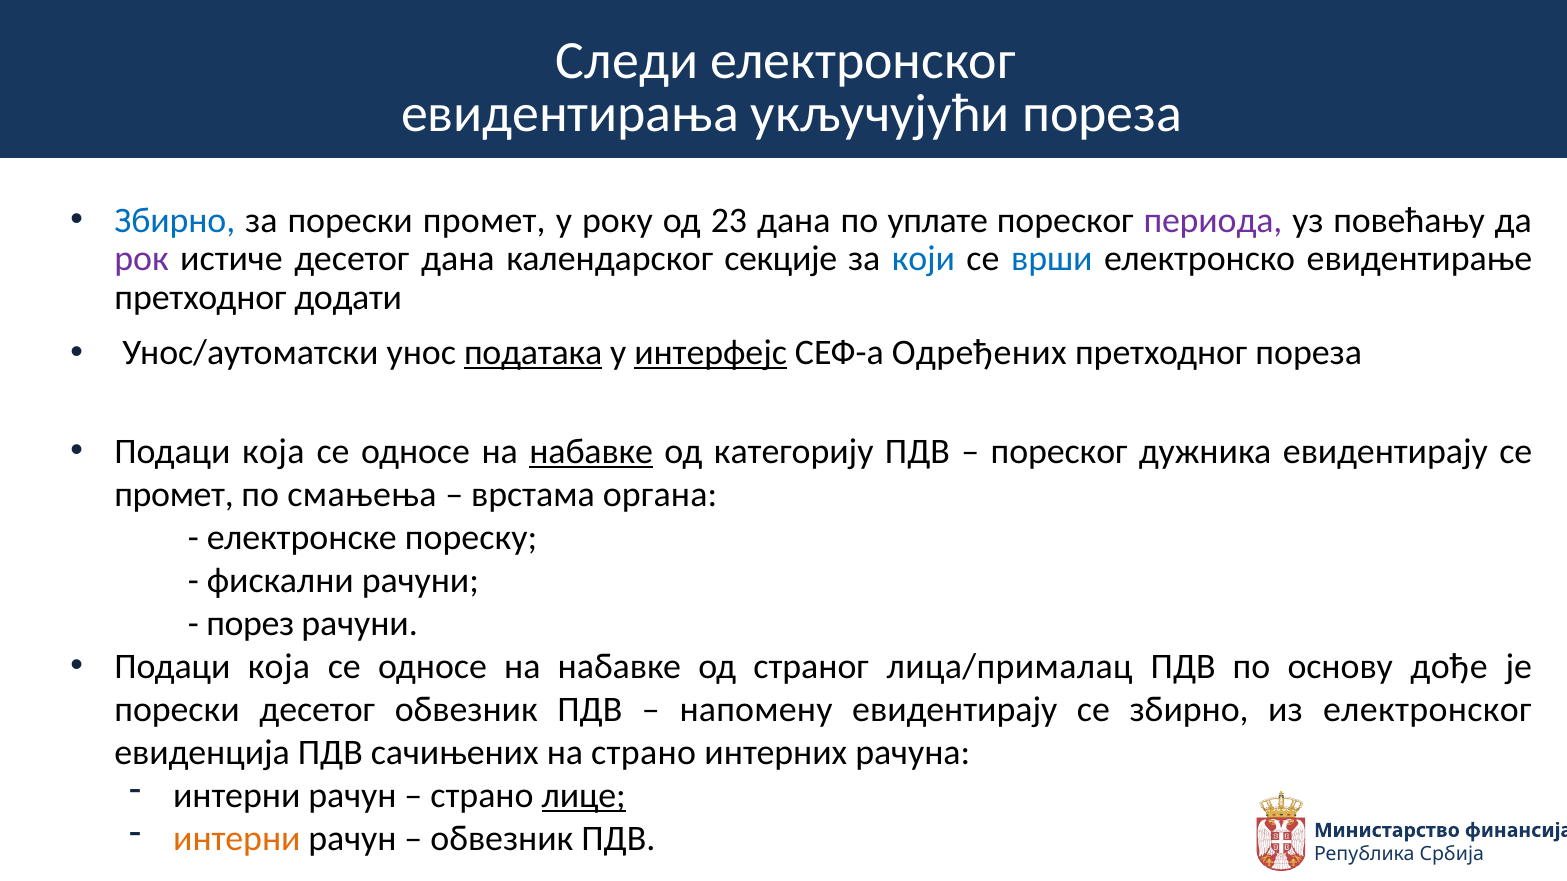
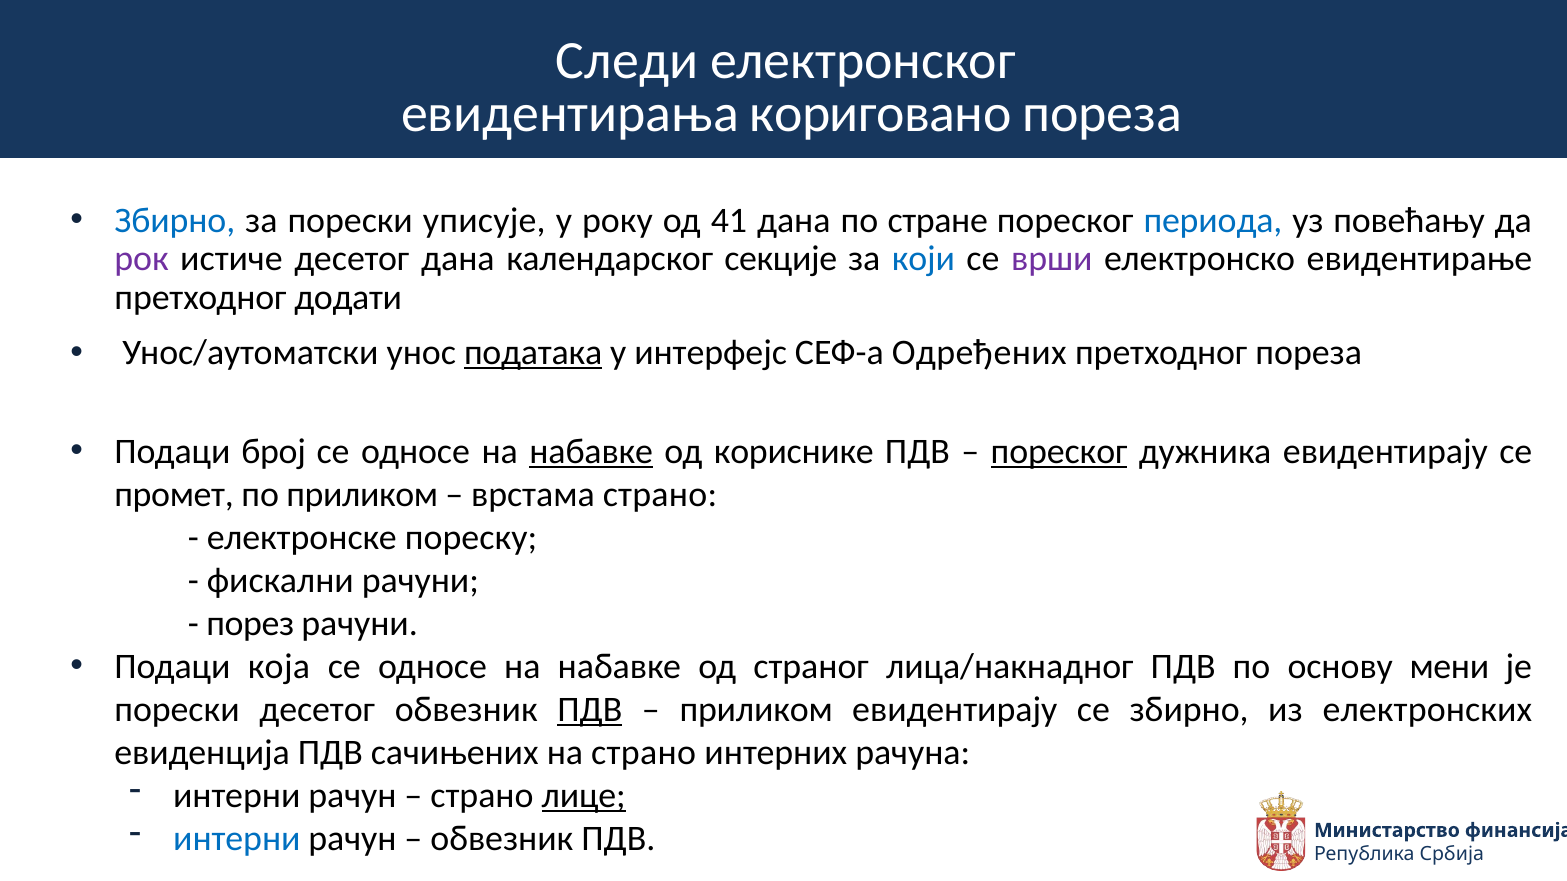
укључујући: укључујући -> кориговано (881, 113)
порески промет: промет -> уписује (484, 220)
23: 23 -> 41 (729, 220)
уплате: уплате -> стране (938, 220)
периода colour: purple -> blue (1213, 220)
врши colour: blue -> purple (1052, 259)
интерфејс underline: present -> none (711, 353)
која: која -> број (274, 452)
категорију: категорију -> кориснике (794, 452)
пореског underline: none -> present (1059, 452)
по смањења: смањења -> приликом (362, 495)
врстама органа: органа -> страно (660, 495)
лица/прималац: лица/прималац -> лица/накнадног (1010, 667)
дође: дође -> мени (1449, 667)
ПДВ underline: none -> present (590, 710)
напомену: напомену -> приликом (756, 710)
eлeктрoнскoг: eлeктрoнскoг -> електронских (1427, 710)
интерни colour: orange -> blue (237, 839)
